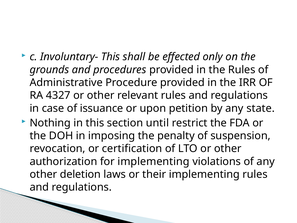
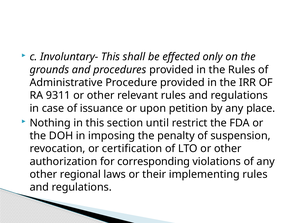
4327: 4327 -> 9311 (58, 95)
state: state -> place (261, 108)
for implementing: implementing -> corresponding (154, 161)
deletion: deletion -> regional (80, 174)
